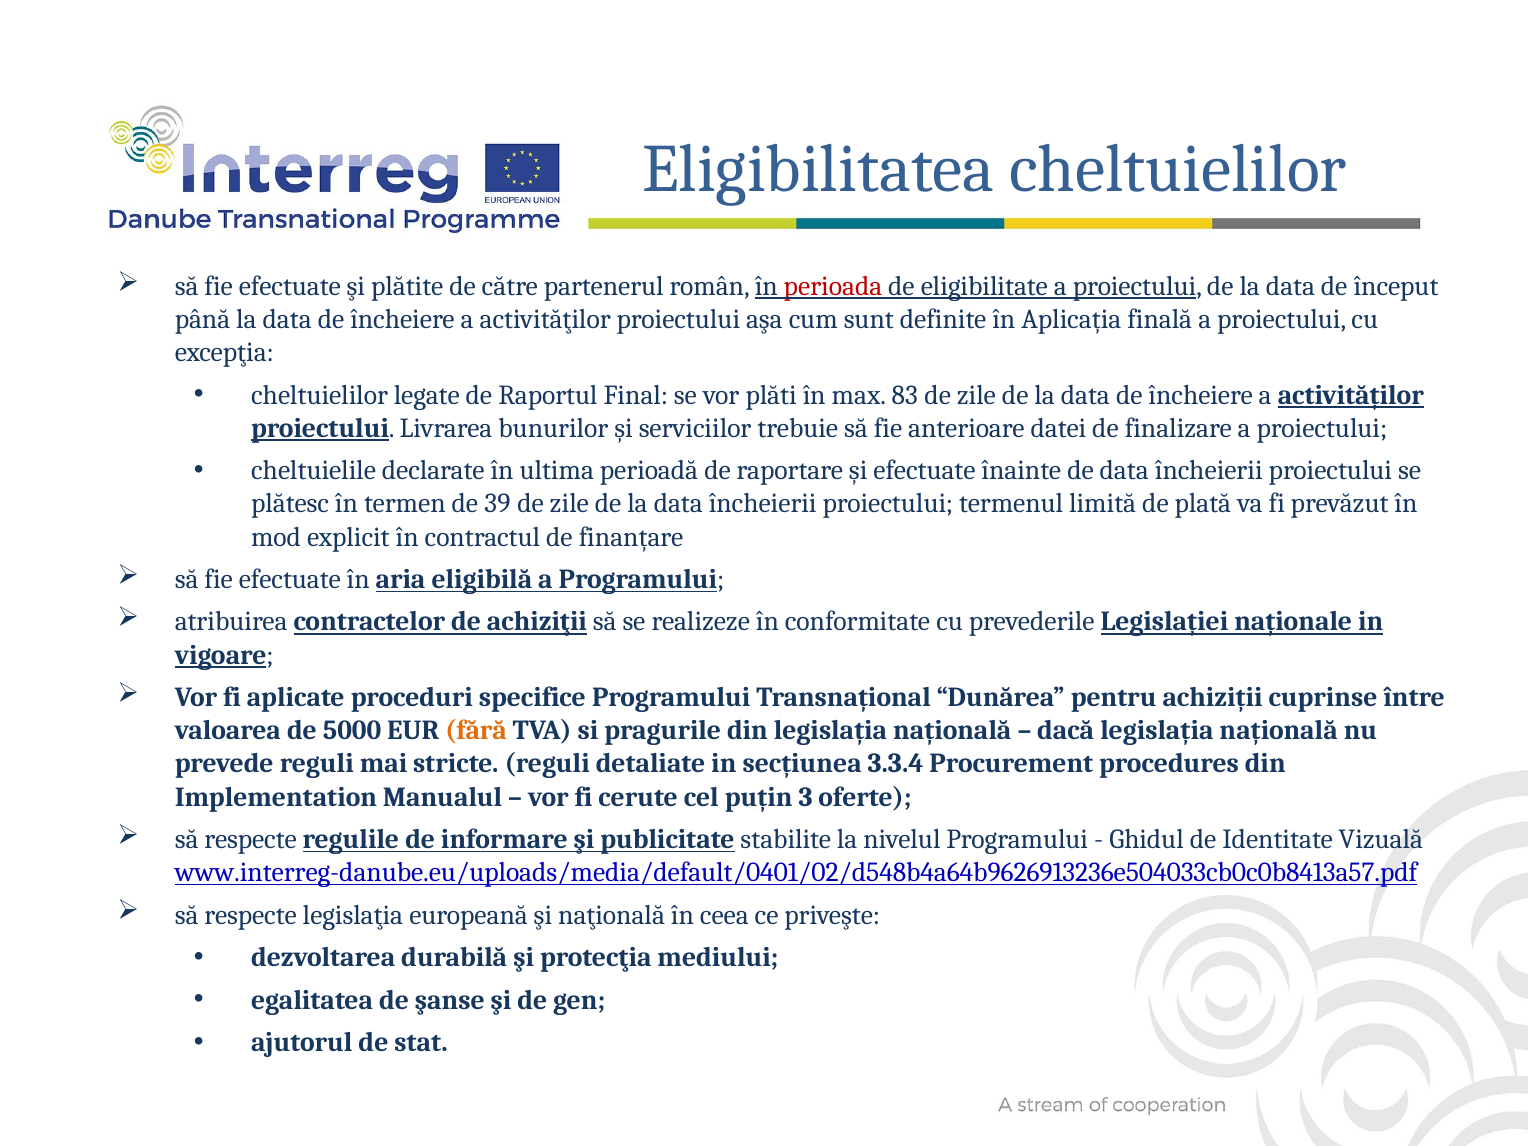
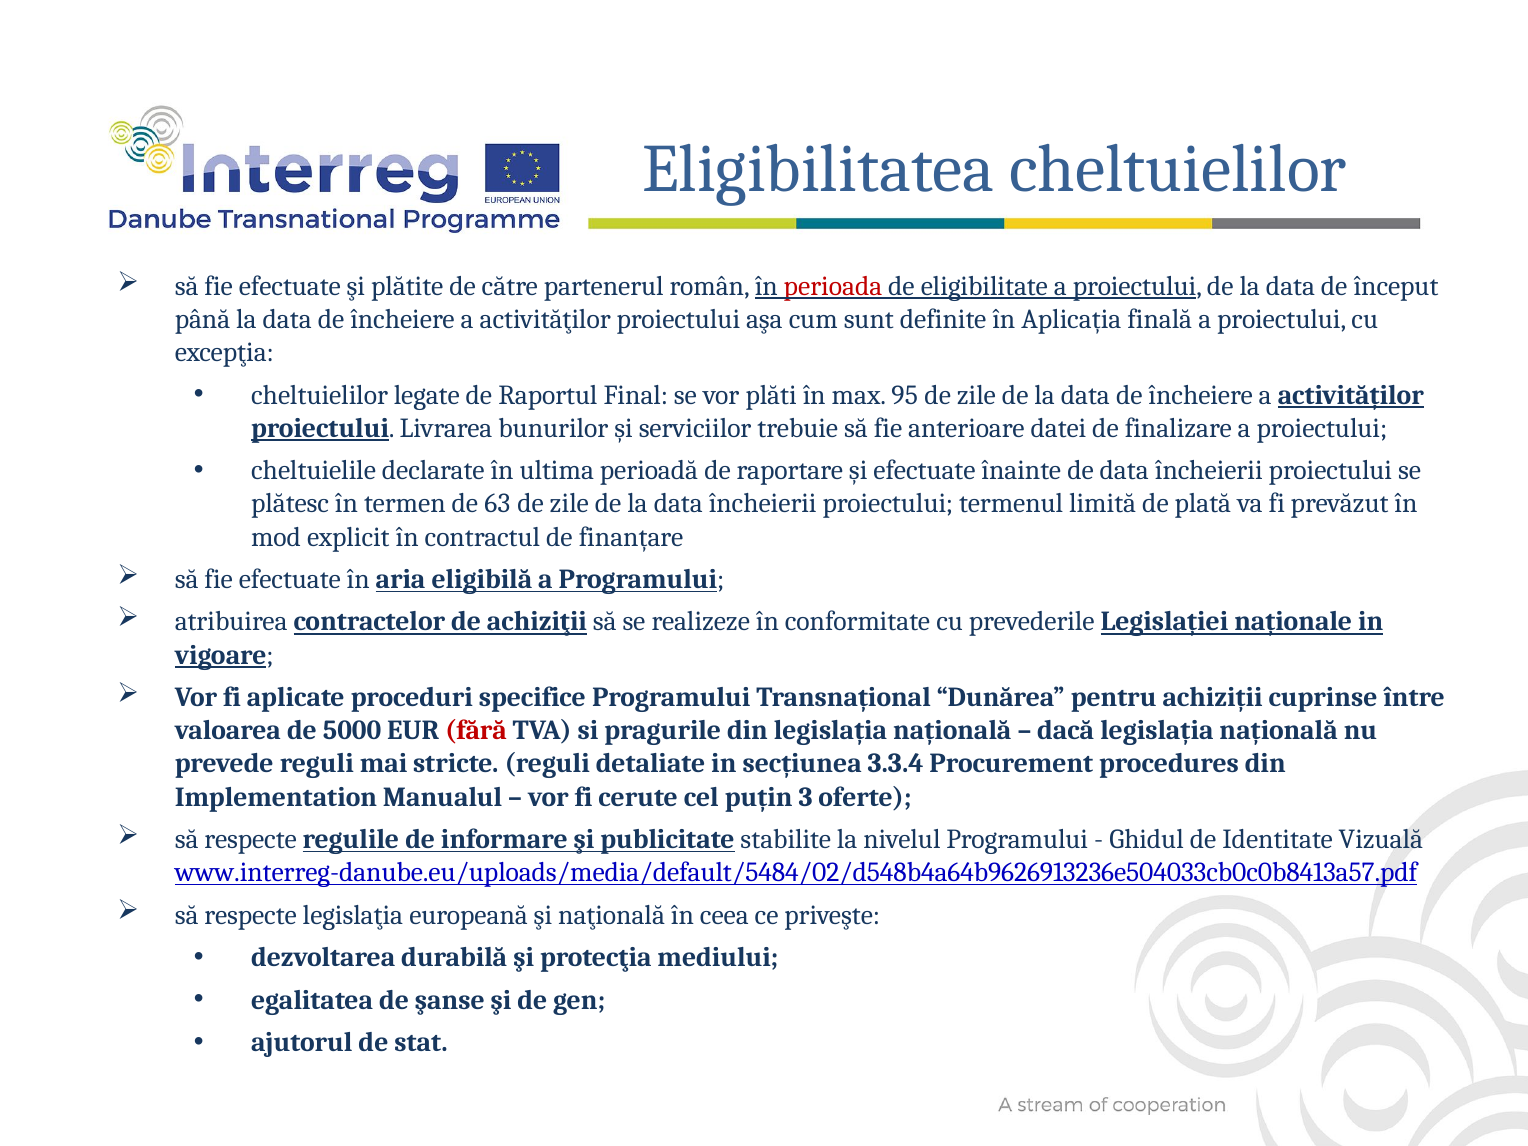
83: 83 -> 95 (905, 395)
39: 39 -> 63 (497, 504)
fără colour: orange -> red (476, 731)
www.interreg-danube.eu/uploads/media/default/0401/02/d548b4a64b9626913236e504033cb0c0b8413a57.pdf: www.interreg-danube.eu/uploads/media/default/0401/02/d548b4a64b9626913236e504033cb0c0b8413a57.pdf -> www.interreg-danube.eu/uploads/media/default/5484/02/d548b4a64b9626913236e504033cb0c0b8413a57.pdf (796, 873)
